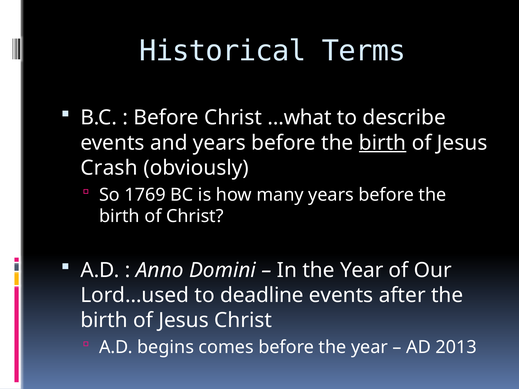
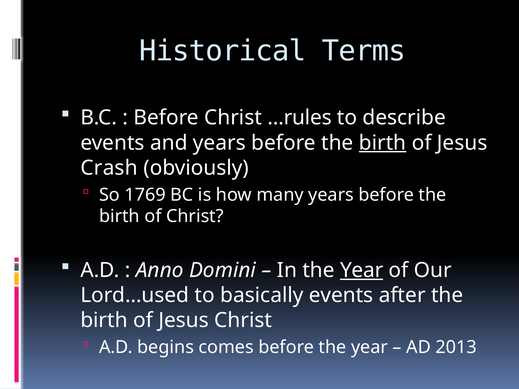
…what: …what -> …rules (300, 118)
Year underline: none -> present (362, 270)
deadline: deadline -> basically (262, 296)
